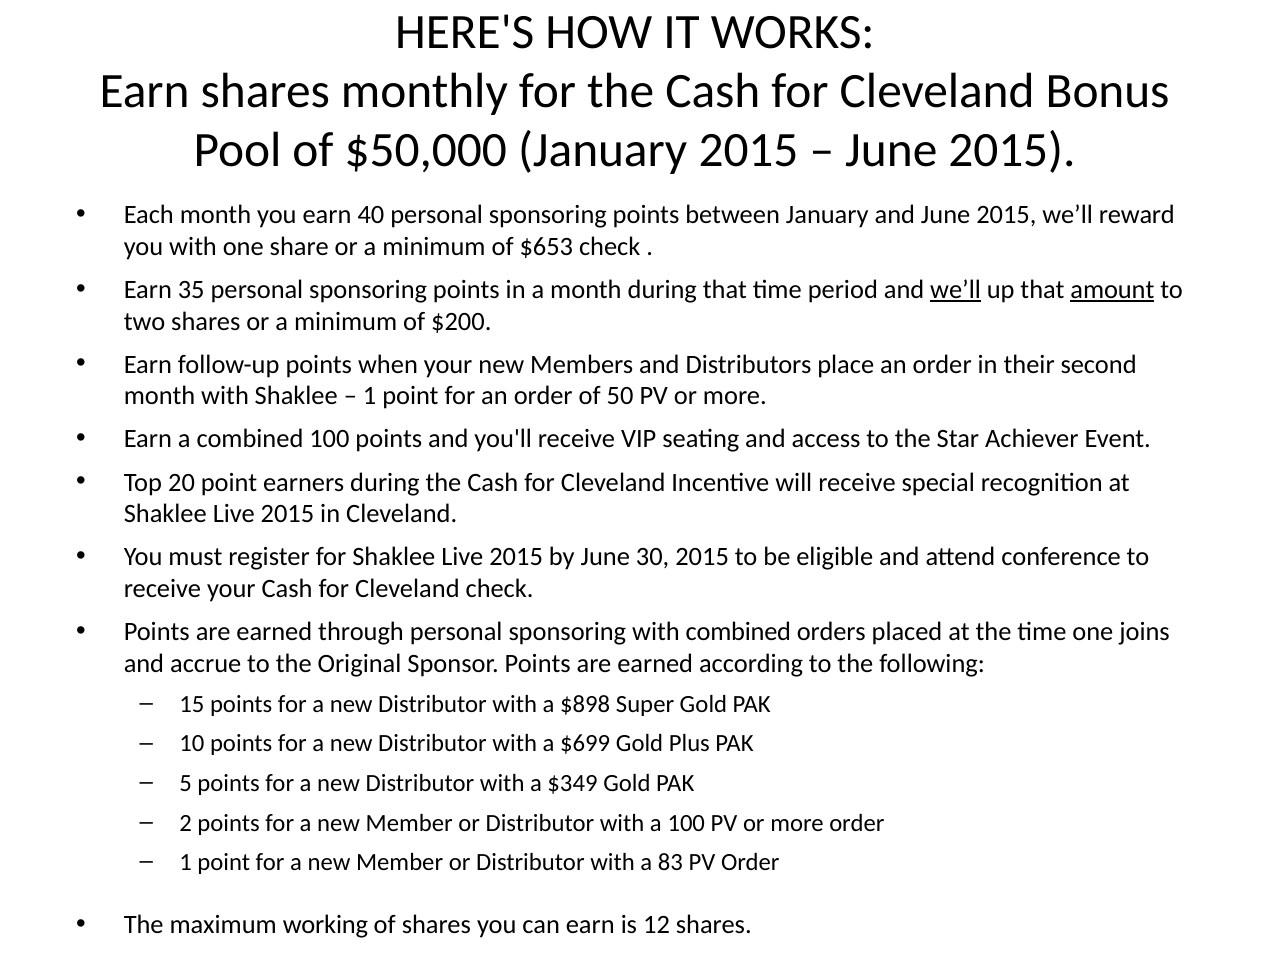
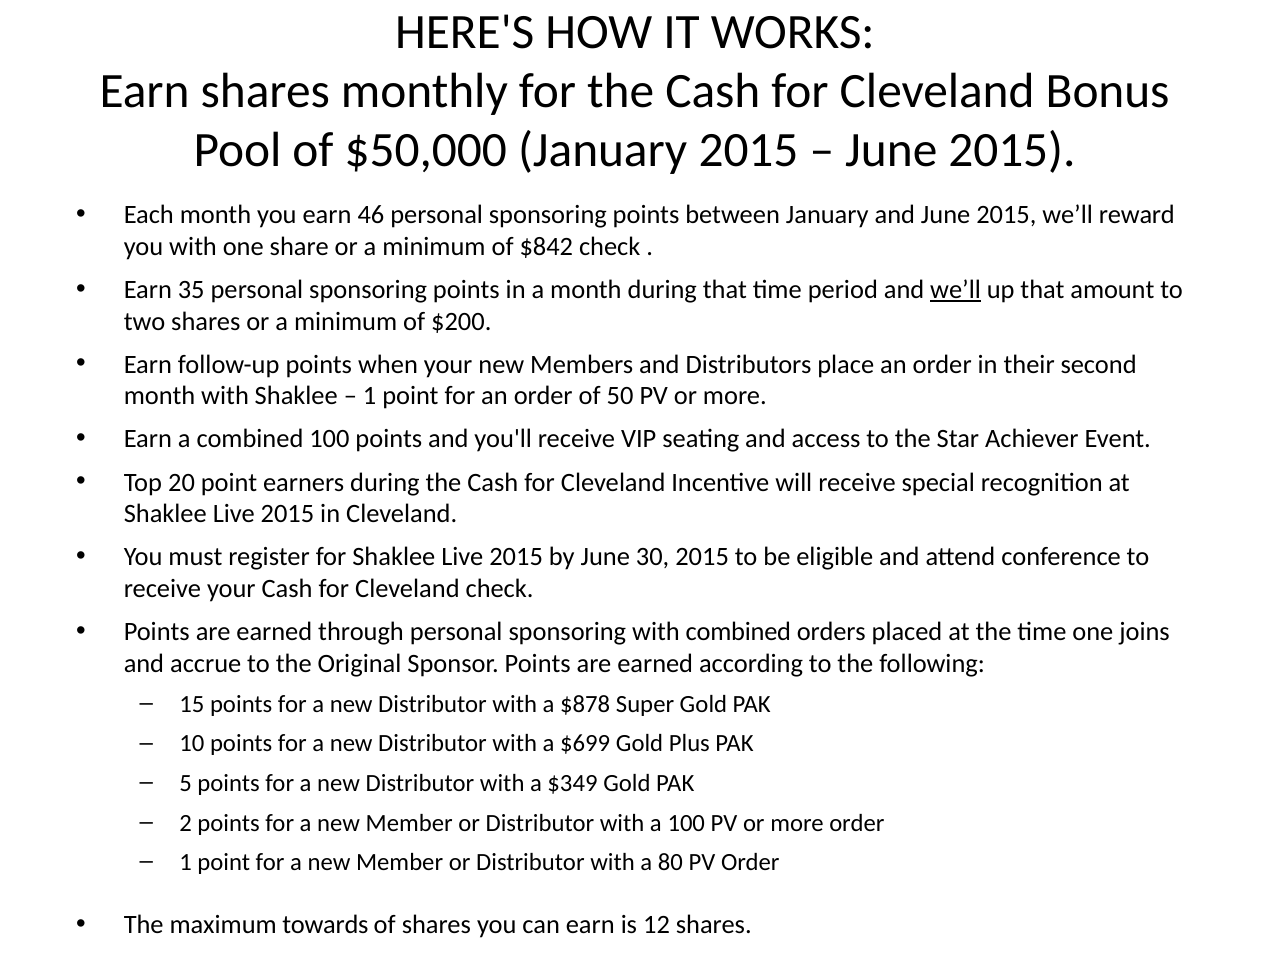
40: 40 -> 46 (371, 215)
$653: $653 -> $842 (546, 246)
amount underline: present -> none (1112, 289)
$898: $898 -> $878 (585, 704)
83: 83 -> 80 (670, 862)
working: working -> towards (325, 924)
